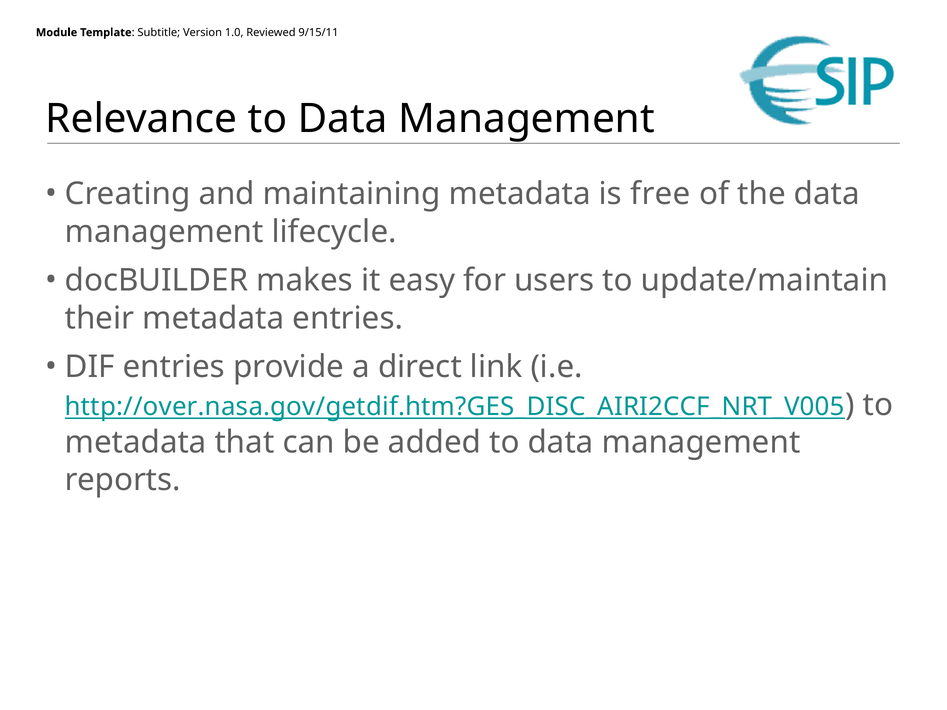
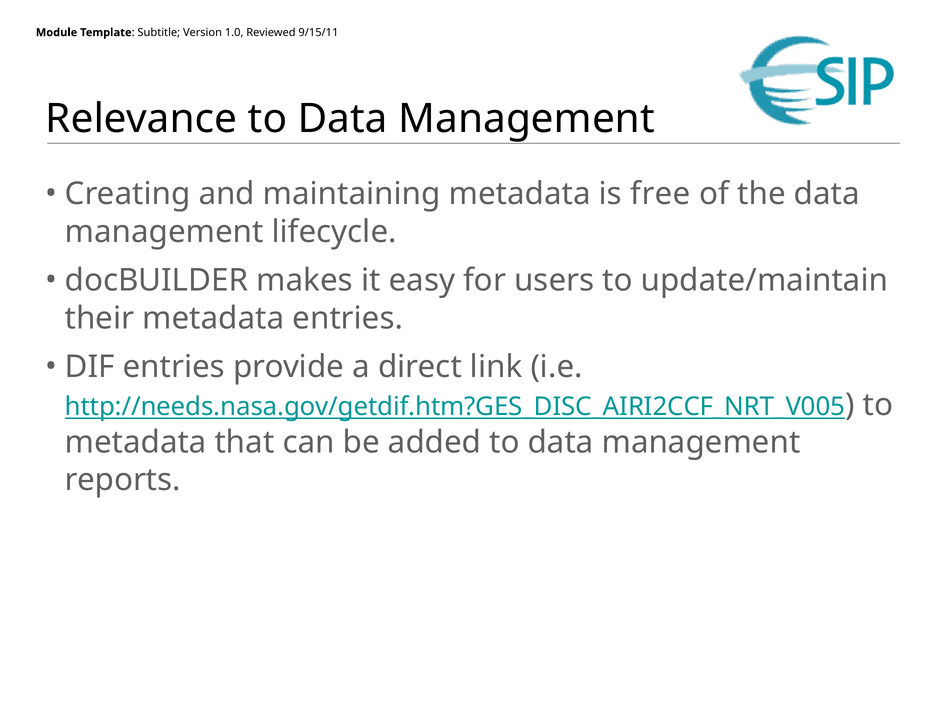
http://over.nasa.gov/getdif.htm?GES_DISC_AIRI2CCF_NRT_V005: http://over.nasa.gov/getdif.htm?GES_DISC_AIRI2CCF_NRT_V005 -> http://needs.nasa.gov/getdif.htm?GES_DISC_AIRI2CCF_NRT_V005 (455, 407)
